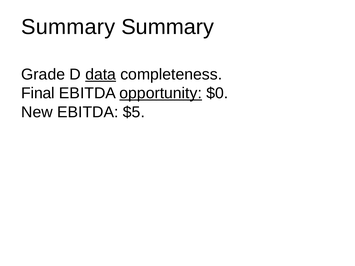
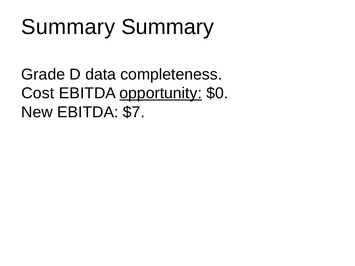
data underline: present -> none (101, 74)
Final: Final -> Cost (38, 93)
$5: $5 -> $7 (134, 112)
